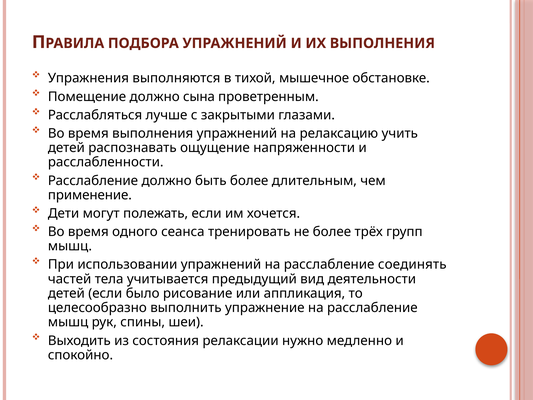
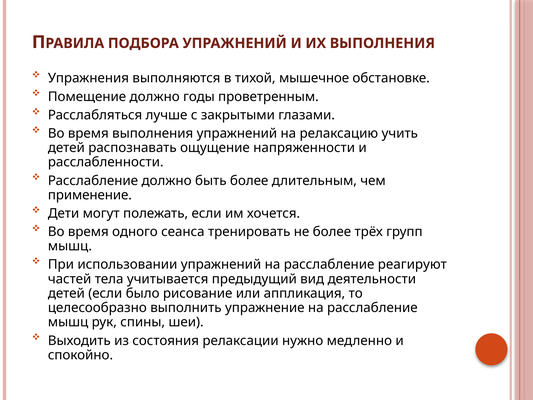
сына: сына -> годы (199, 97)
соединять: соединять -> реагируют (412, 264)
